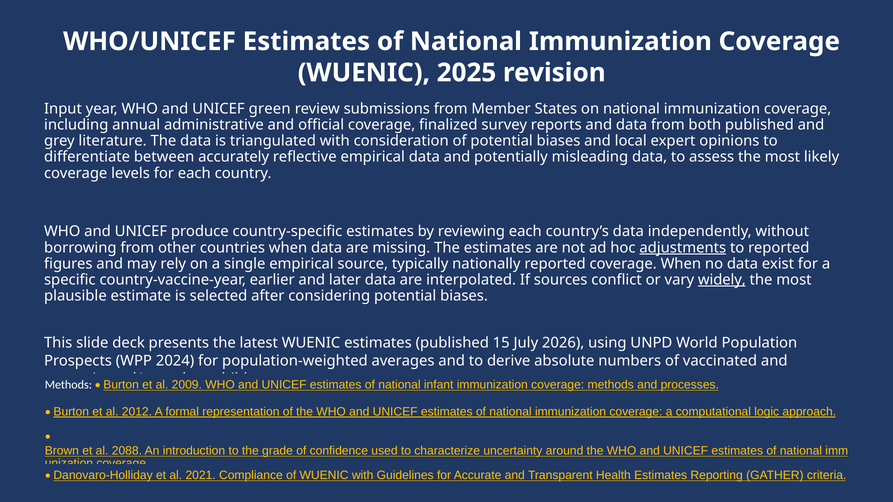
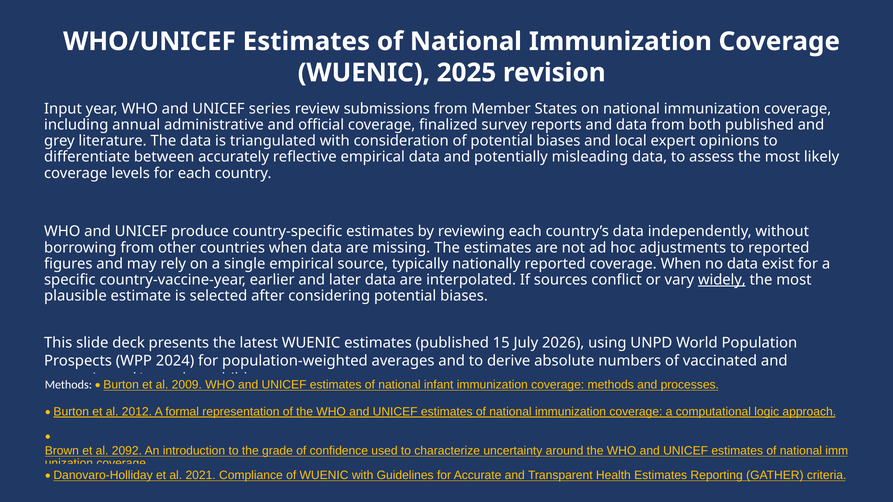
green: green -> series (270, 109)
adjustments underline: present -> none (683, 248)
2088: 2088 -> 2092 (127, 451)
